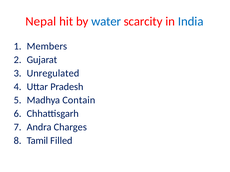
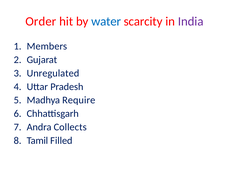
Nepal: Nepal -> Order (41, 21)
India colour: blue -> purple (191, 21)
Contain: Contain -> Require (79, 100)
Charges: Charges -> Collects (70, 127)
